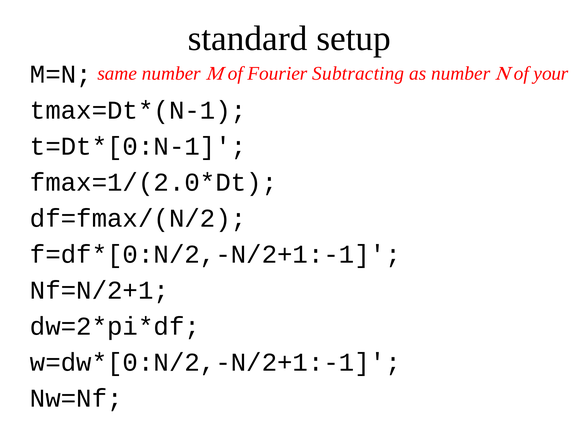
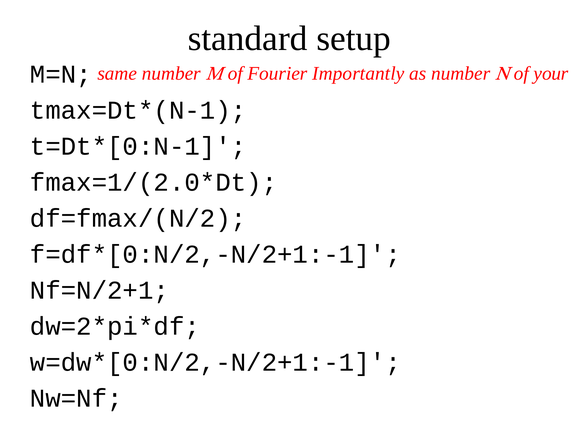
Subtracting: Subtracting -> Importantly (358, 74)
